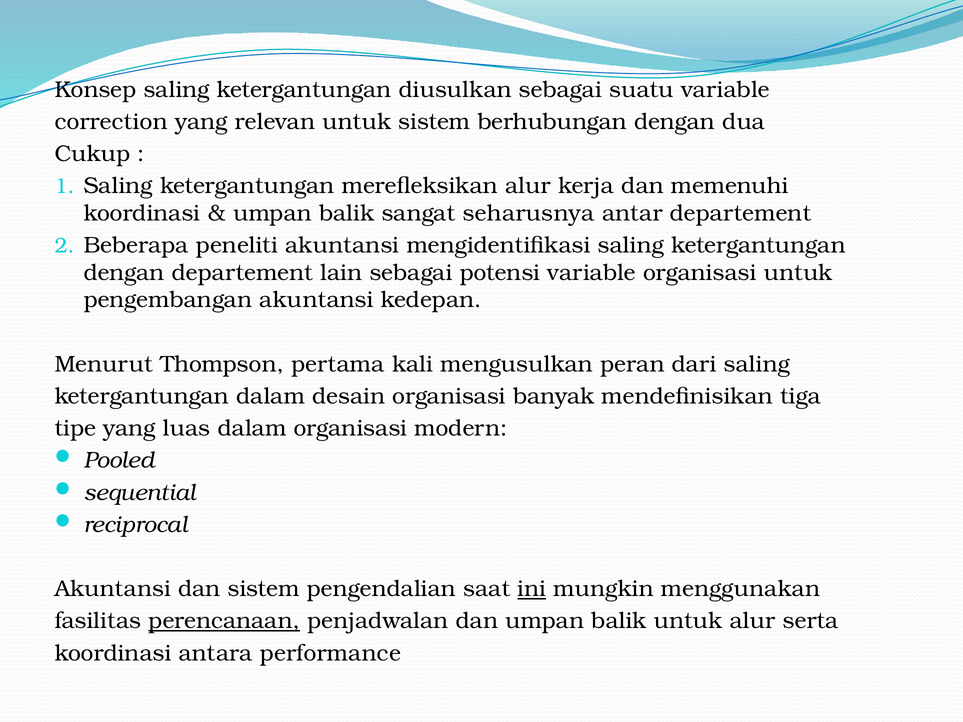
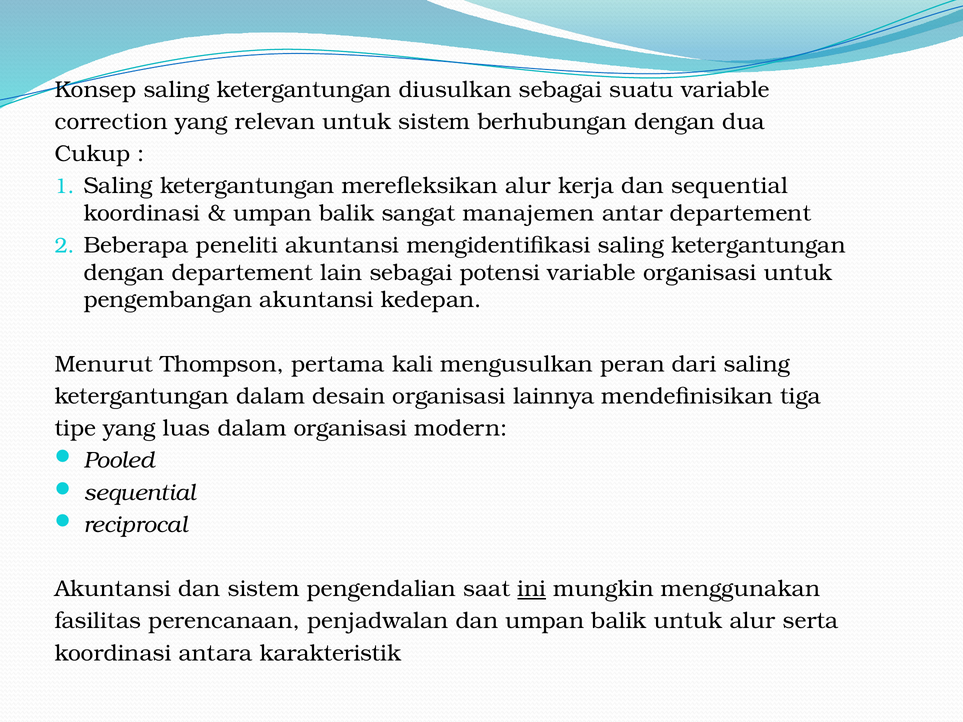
dan memenuhi: memenuhi -> sequential (729, 186)
seharusnya: seharusnya -> manajemen (529, 213)
banyak: banyak -> lainnya (554, 396)
perencanaan underline: present -> none (224, 621)
performance: performance -> karakteristik (330, 653)
